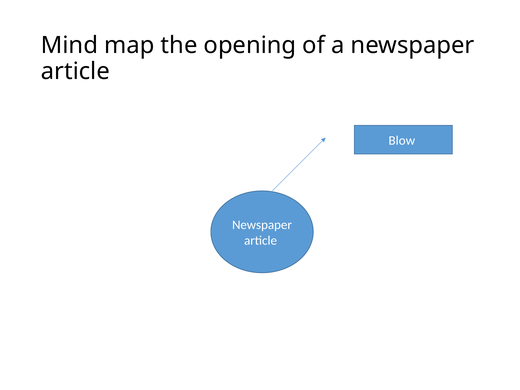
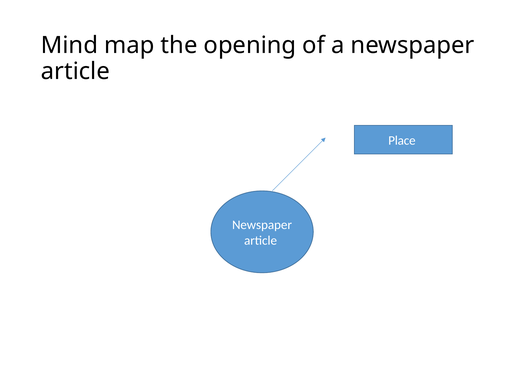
Blow: Blow -> Place (402, 141)
